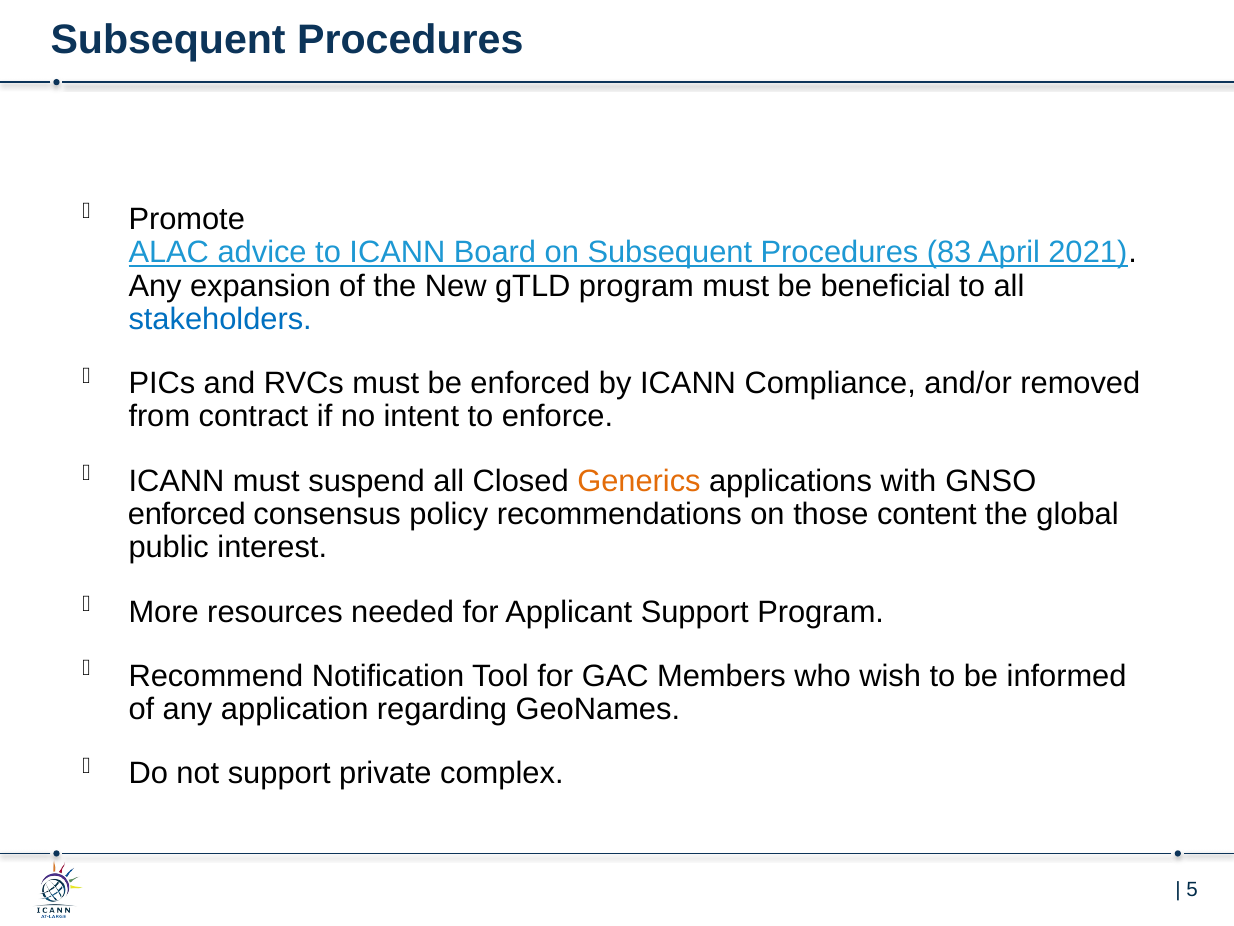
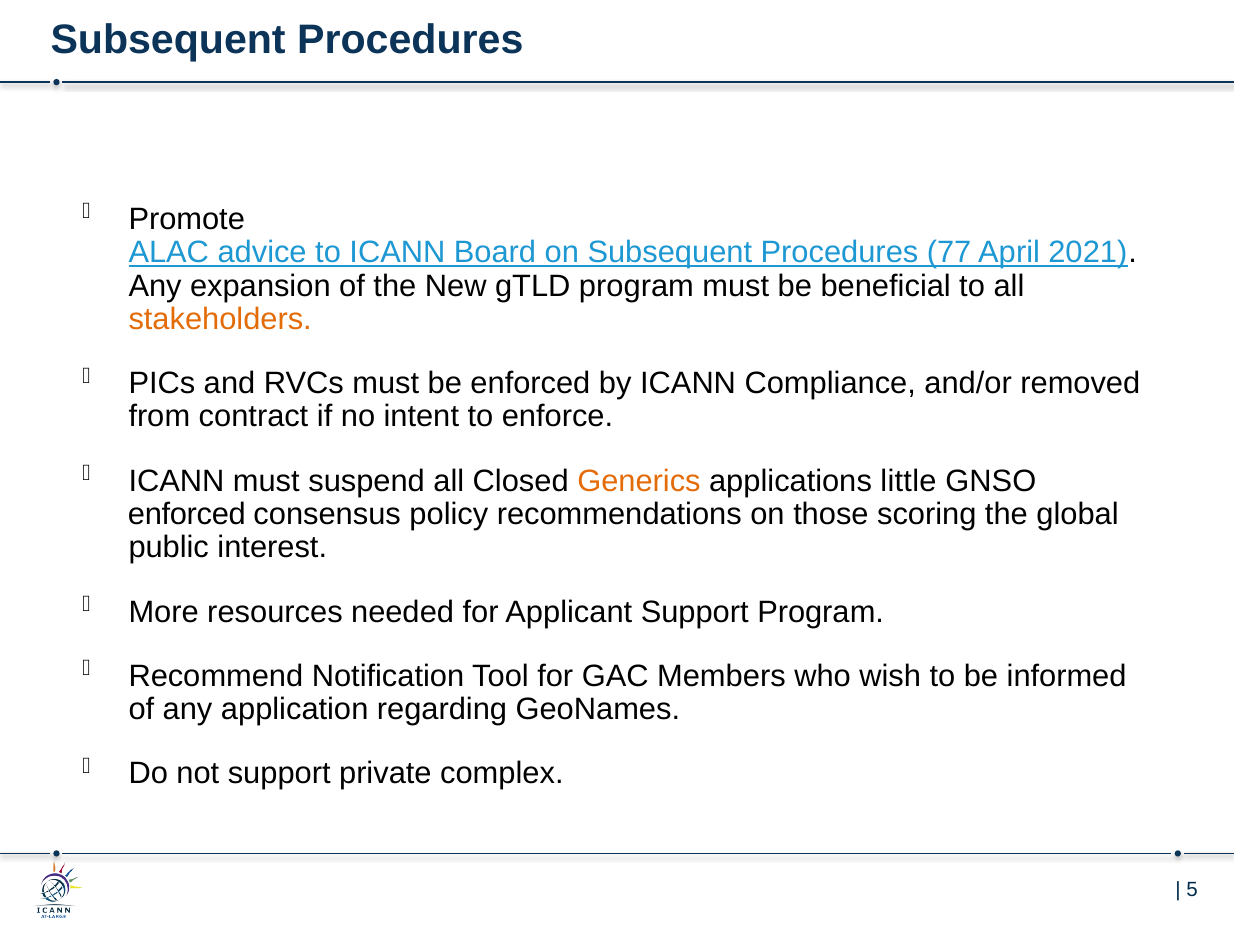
83: 83 -> 77 (949, 252)
stakeholders colour: blue -> orange (220, 319)
with: with -> little (908, 481)
content: content -> scoring (927, 514)
